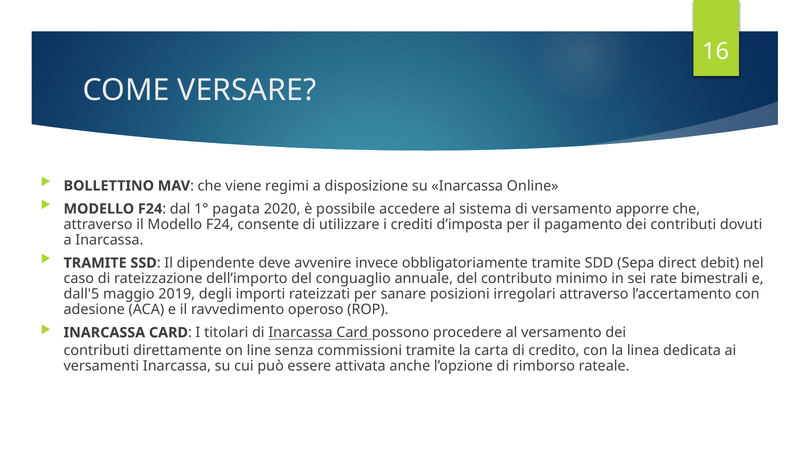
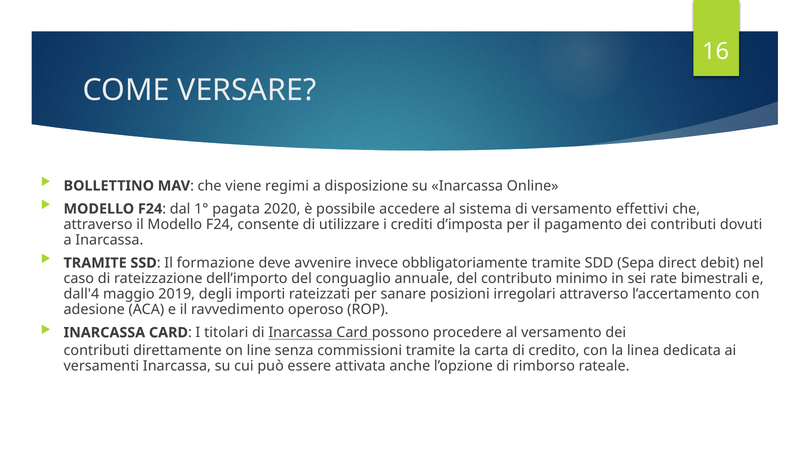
apporre: apporre -> effettivi (642, 209)
dipendente: dipendente -> formazione (216, 263)
dall'5: dall'5 -> dall'4 (81, 294)
